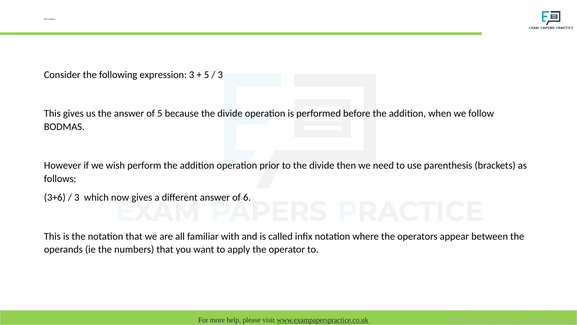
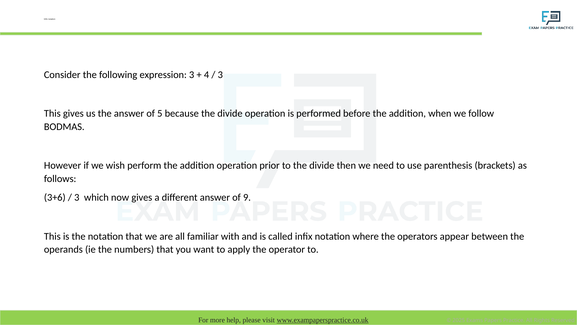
5: 5 -> 4 (207, 75)
6: 6 -> 9 (247, 197)
